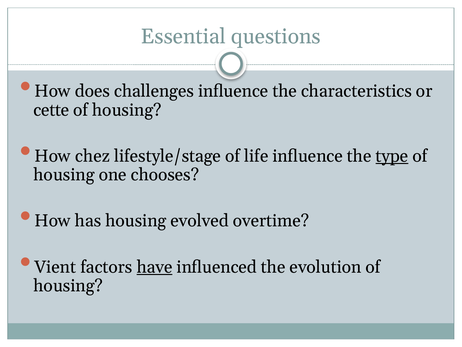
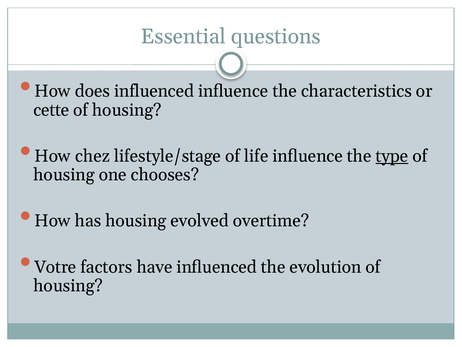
does challenges: challenges -> influenced (154, 91)
Vient: Vient -> Votre (55, 267)
have underline: present -> none (155, 267)
